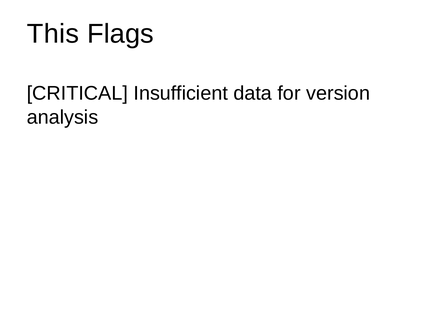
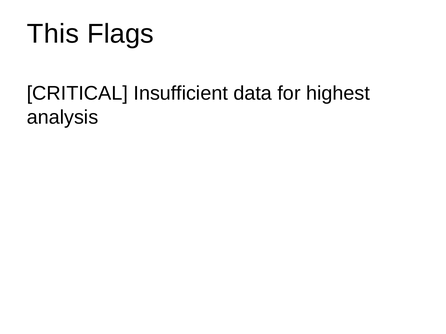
version: version -> highest (338, 94)
